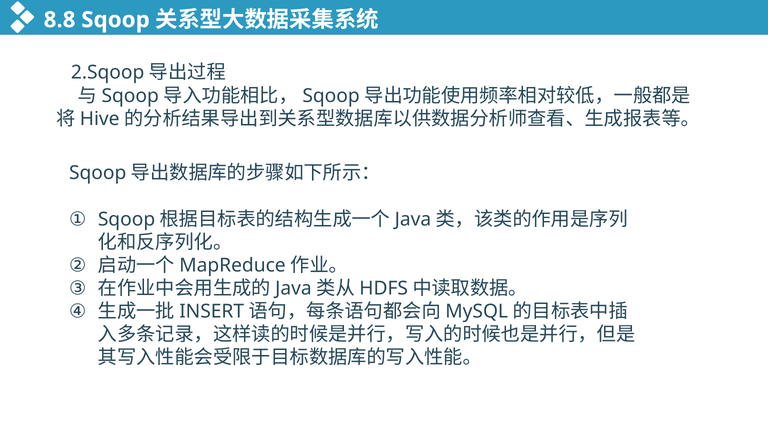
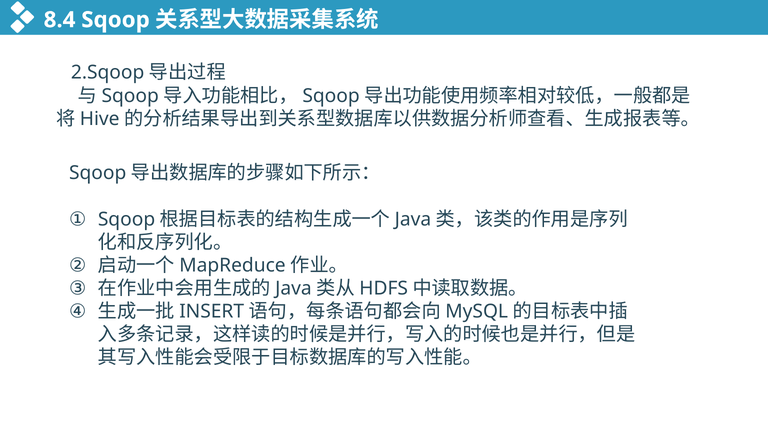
8.8: 8.8 -> 8.4 (60, 20)
